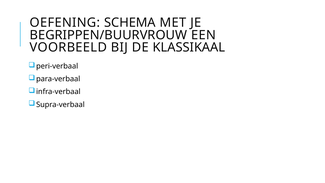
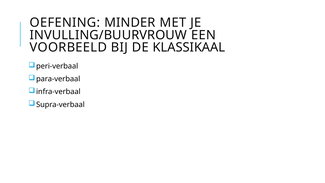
SCHEMA: SCHEMA -> MINDER (130, 23)
BEGRIPPEN/BUURVROUW: BEGRIPPEN/BUURVROUW -> INVULLING/BUURVROUW (108, 35)
